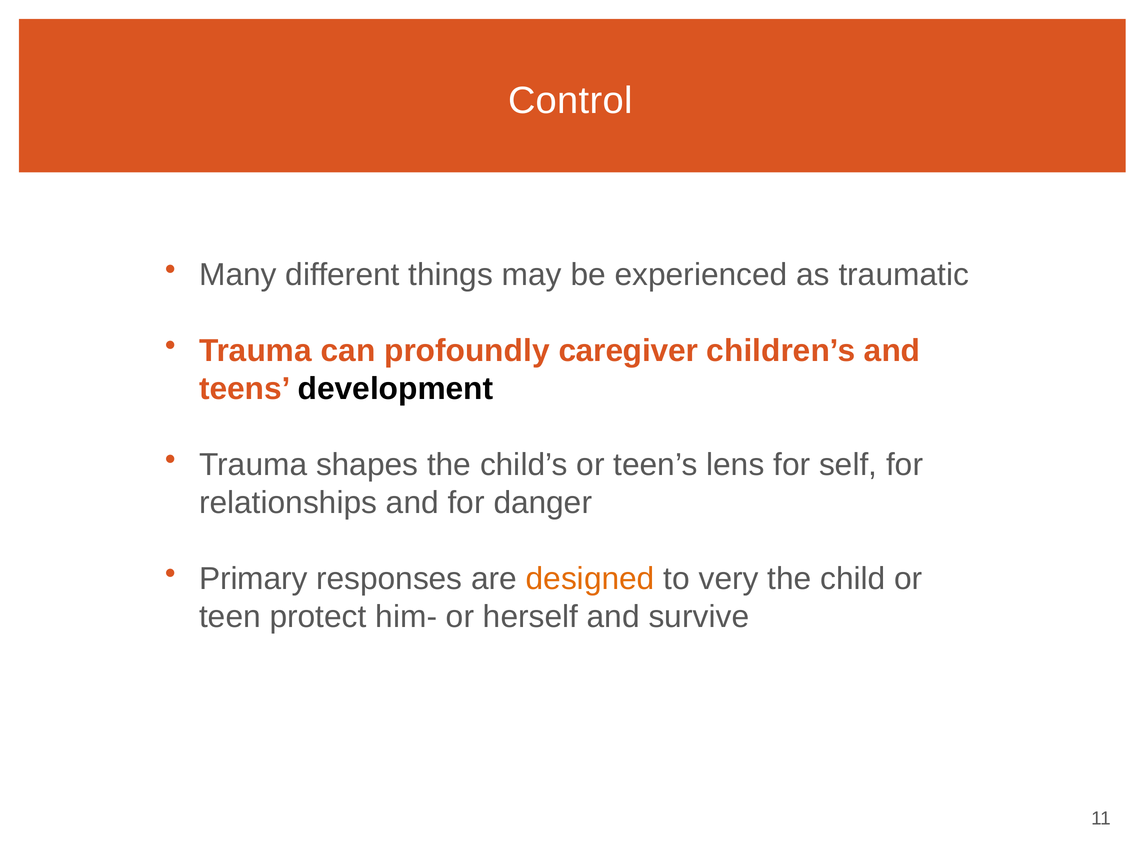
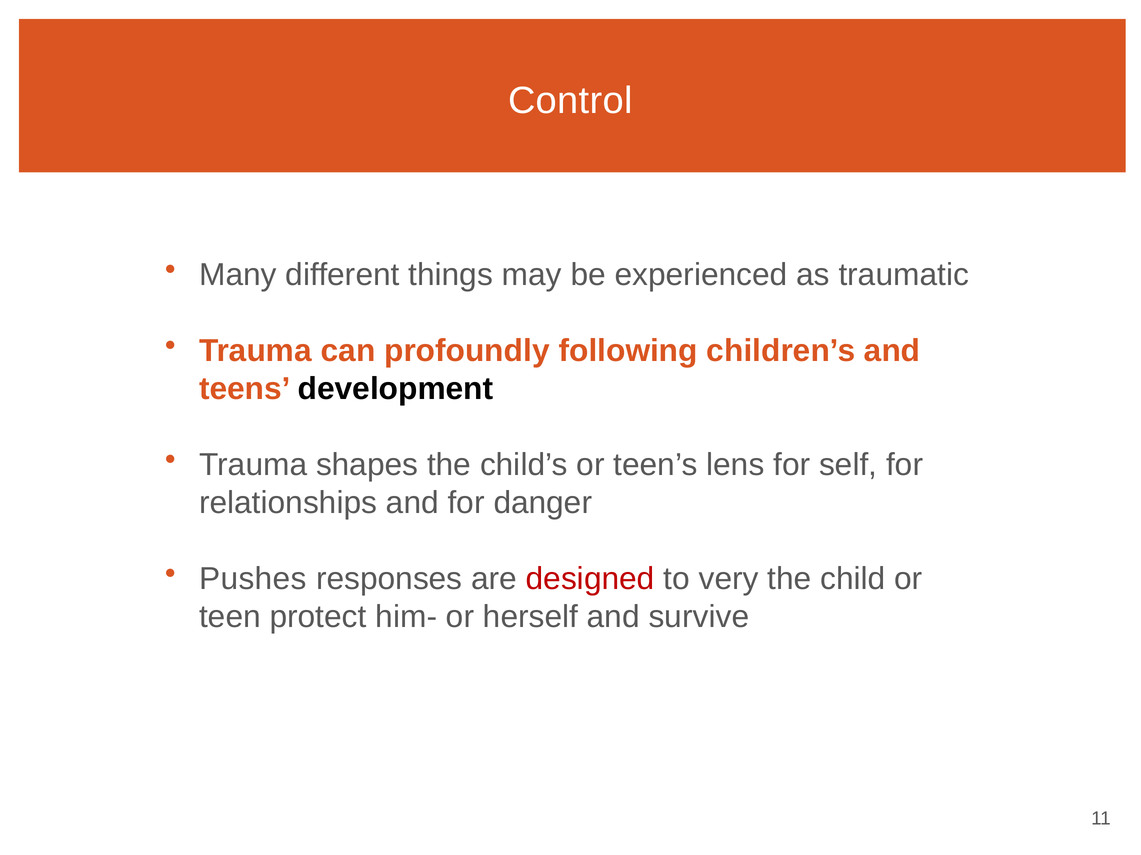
caregiver: caregiver -> following (628, 351)
Primary: Primary -> Pushes (253, 580)
designed colour: orange -> red (590, 580)
